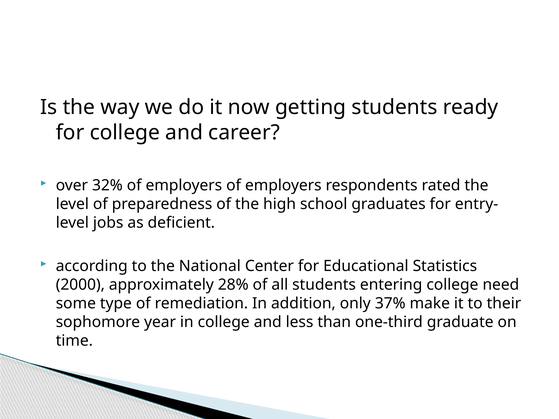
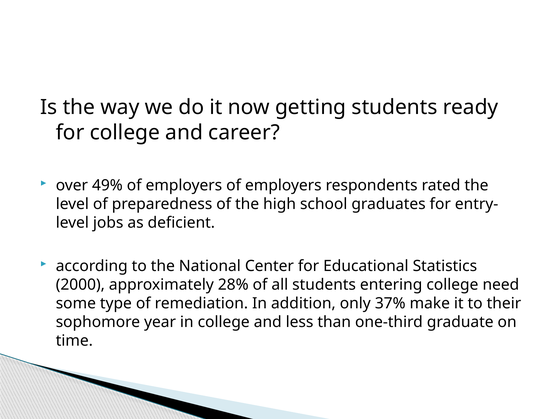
32%: 32% -> 49% (107, 185)
